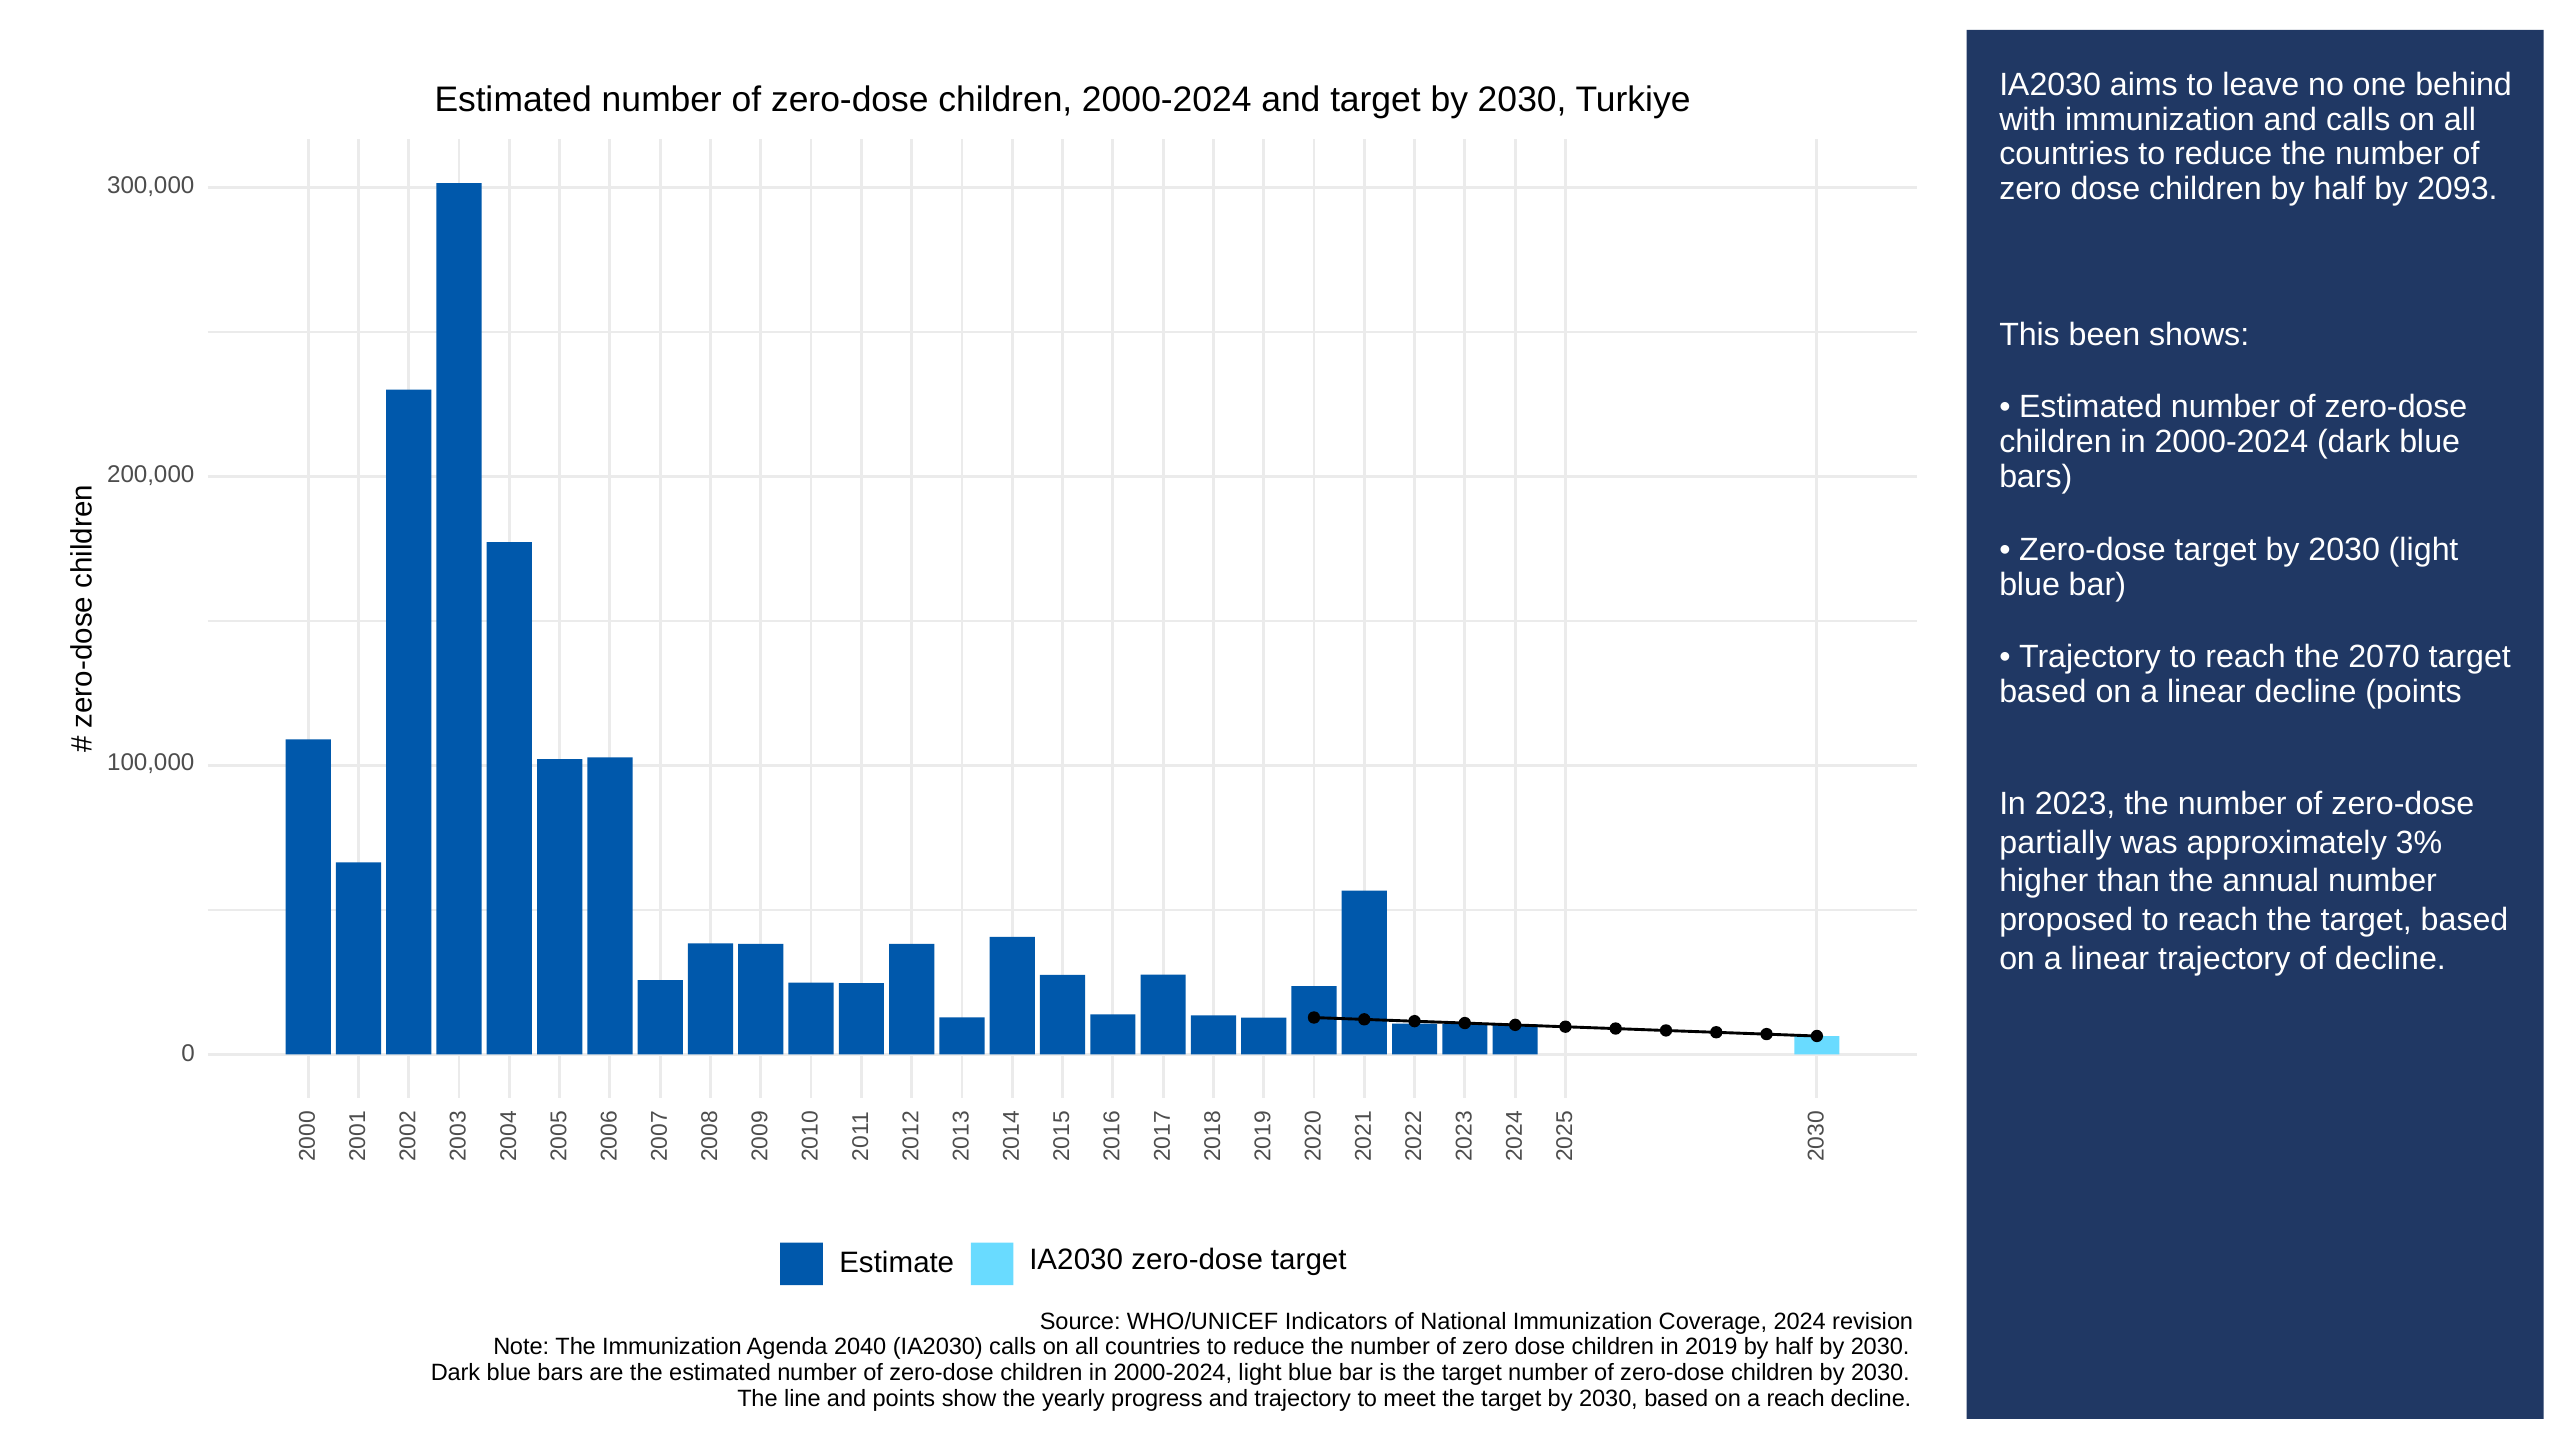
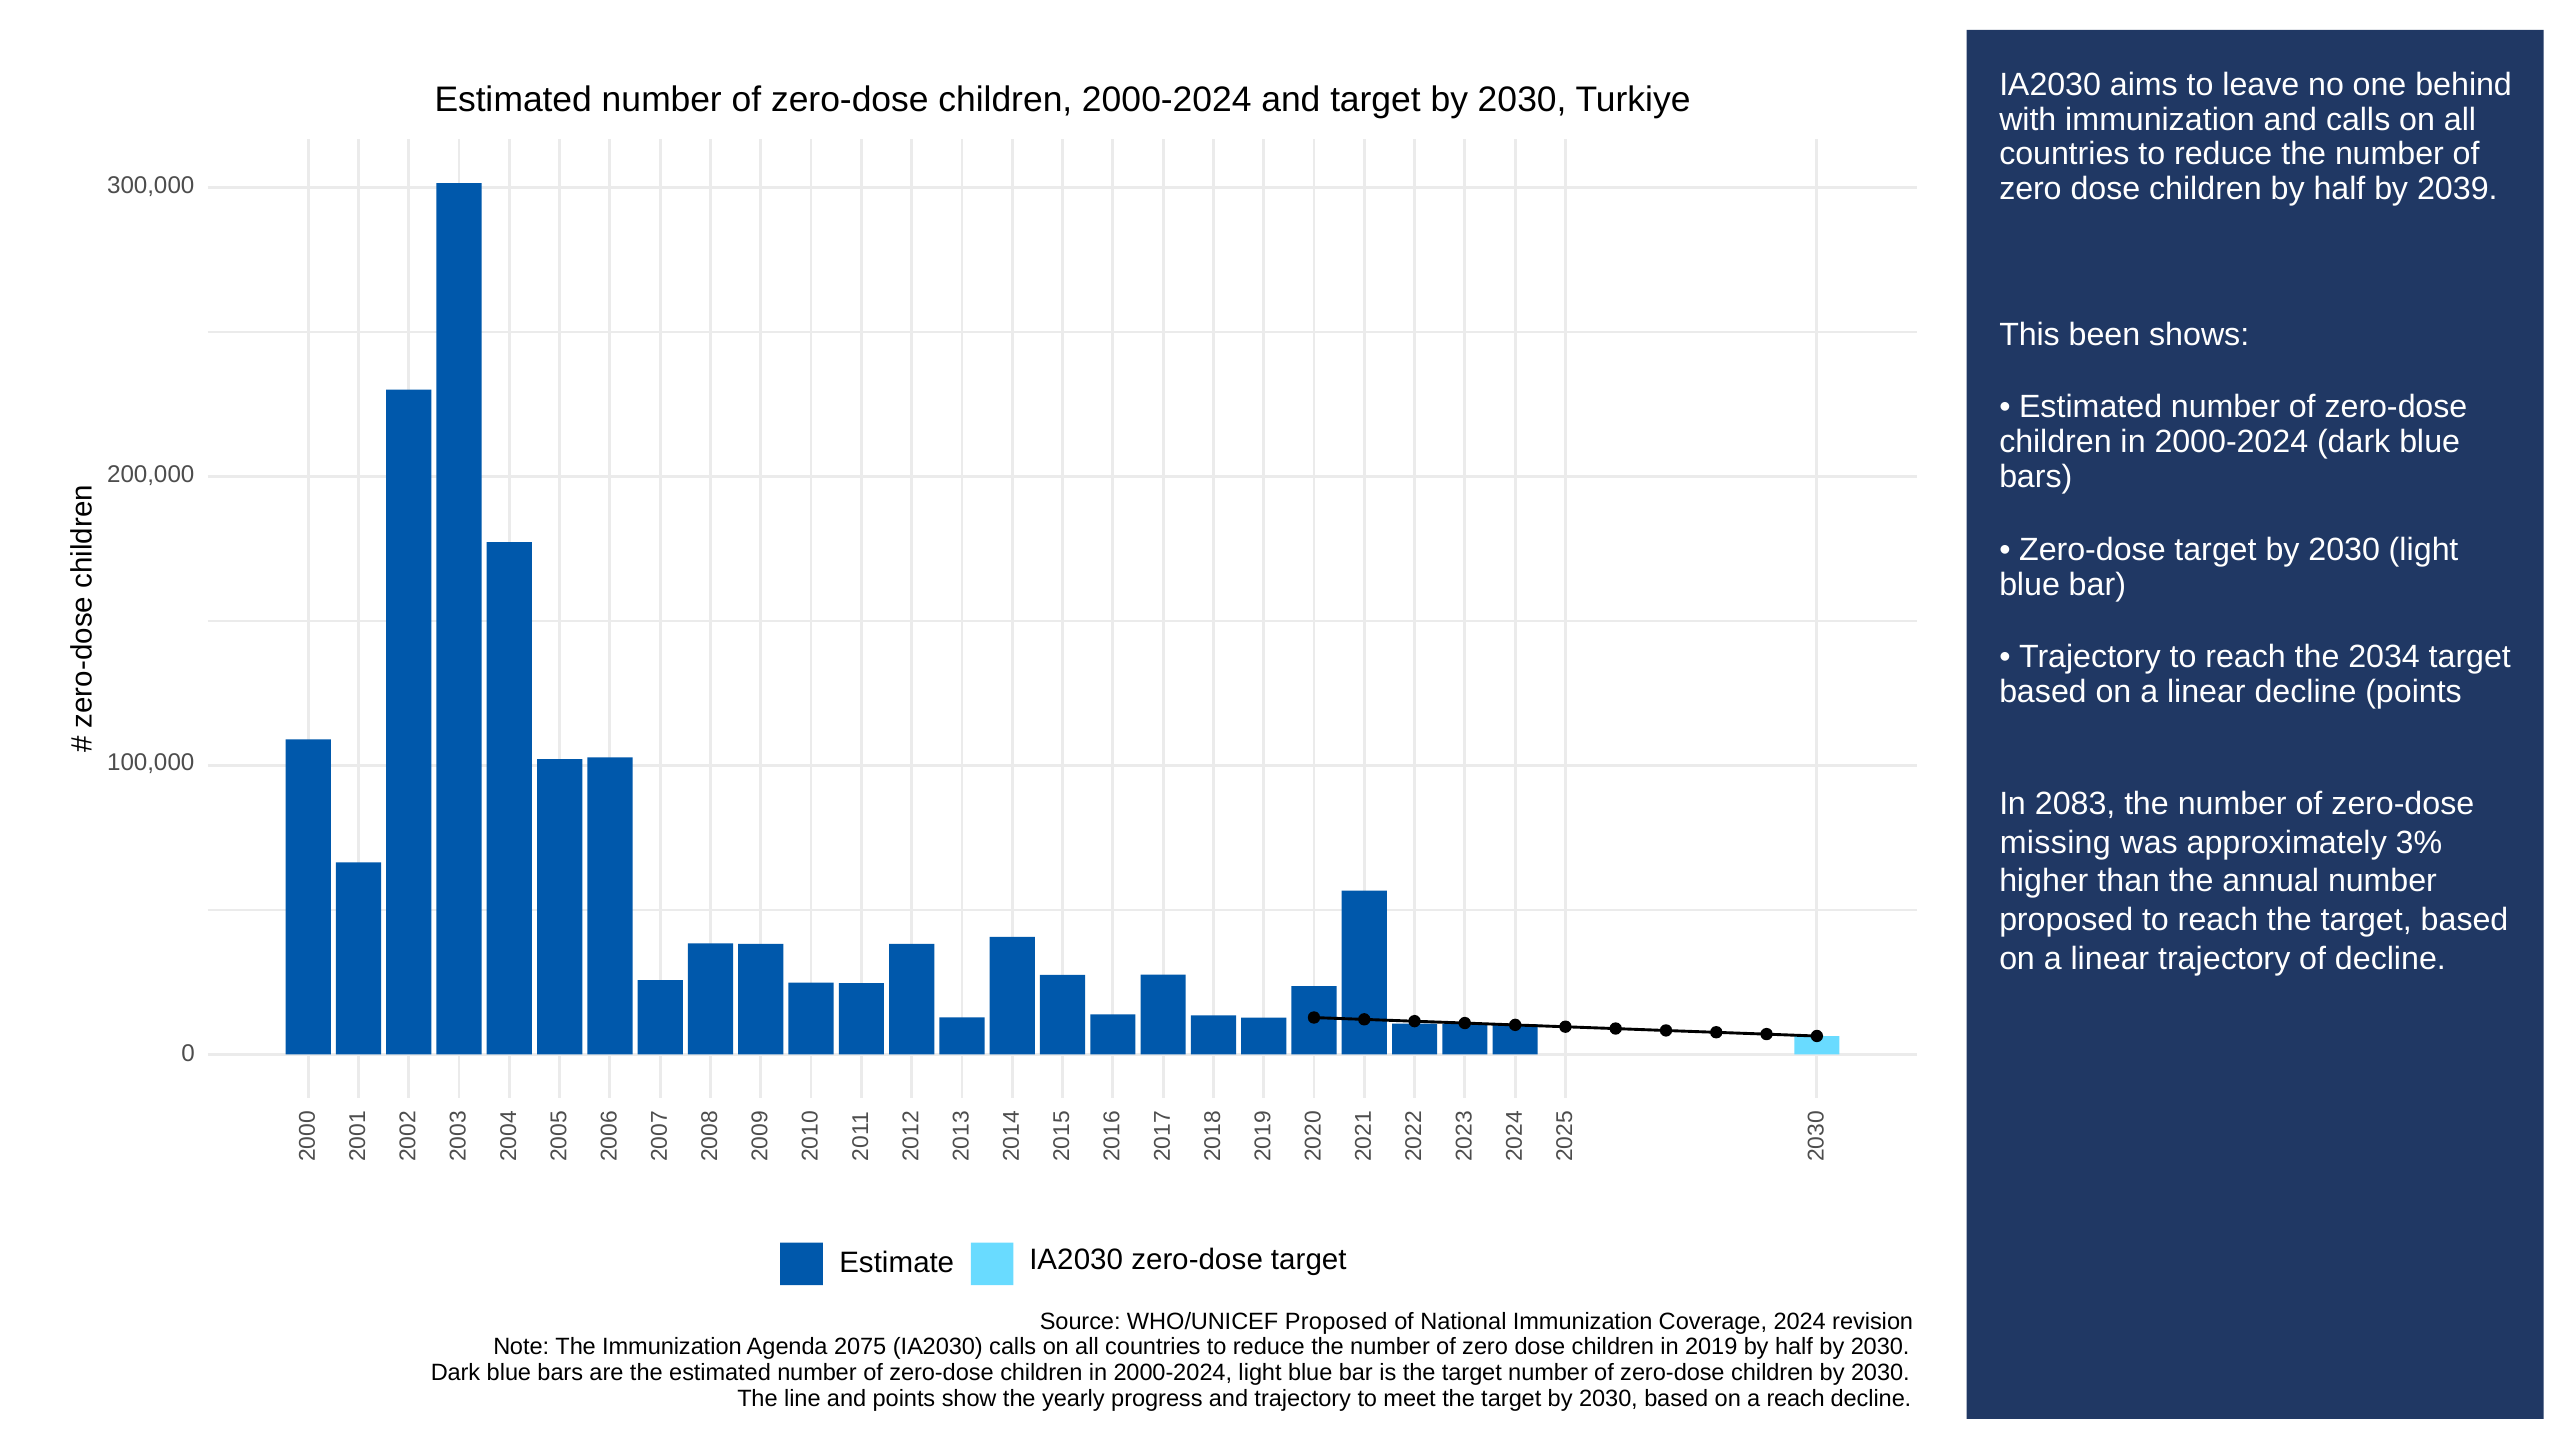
2093: 2093 -> 2039 (2457, 189)
2070: 2070 -> 2034 (2384, 657)
2023: 2023 -> 2083 (2075, 804)
partially: partially -> missing (2055, 842)
WHO/UNICEF Indicators: Indicators -> Proposed (1336, 1322)
2040: 2040 -> 2075 (860, 1347)
